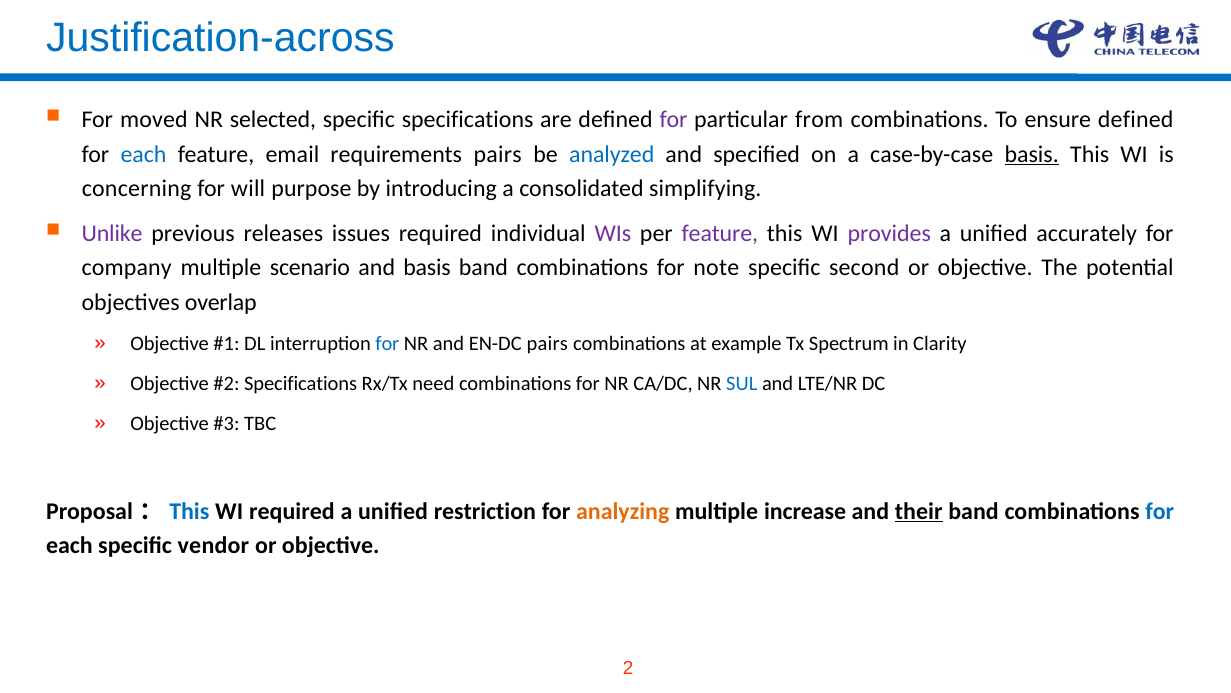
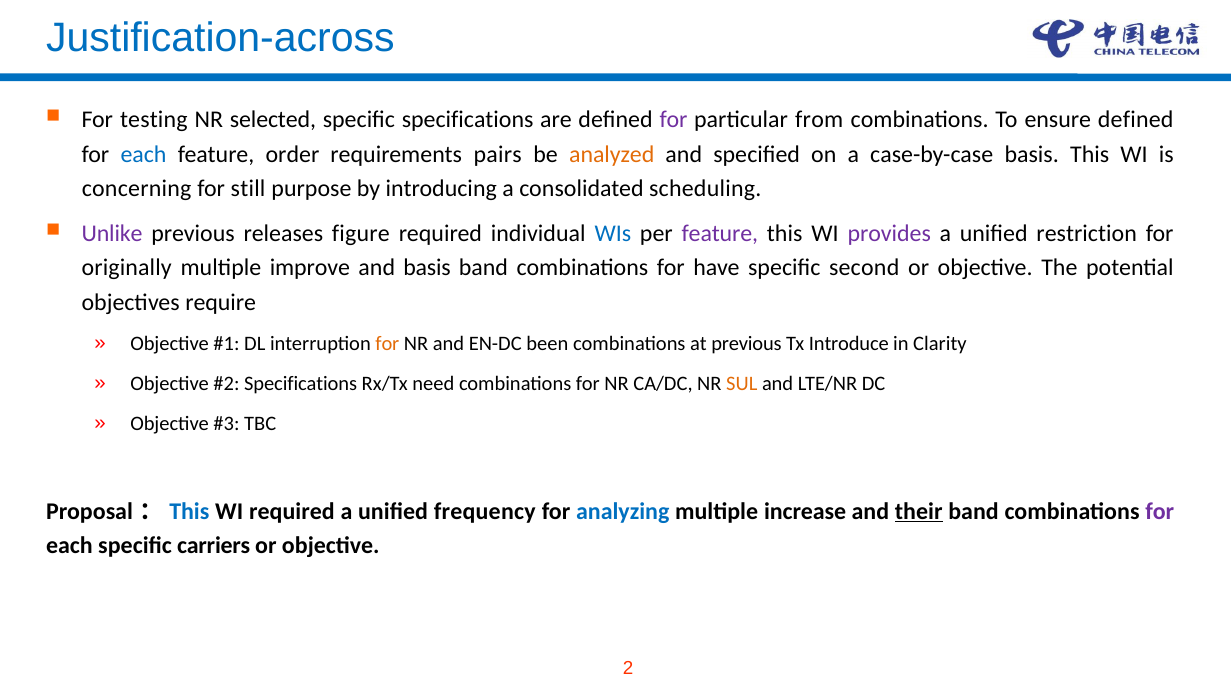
moved: moved -> testing (154, 120)
email: email -> order (292, 154)
analyzed colour: blue -> orange (612, 154)
basis underline: present -> none (1032, 154)
will: will -> still (248, 189)
simplifying: simplifying -> scheduling (705, 189)
issues: issues -> figure (361, 233)
WIs colour: purple -> blue (613, 233)
accurately: accurately -> restriction (1087, 233)
company: company -> originally (127, 268)
scenario: scenario -> improve (310, 268)
note: note -> have (717, 268)
overlap: overlap -> require (221, 302)
for colour: blue -> orange (387, 344)
EN-DC pairs: pairs -> been (547, 344)
at example: example -> previous (747, 344)
Spectrum: Spectrum -> Introduce (849, 344)
SUL colour: blue -> orange (742, 384)
restriction: restriction -> frequency (485, 511)
analyzing colour: orange -> blue (623, 511)
for colour: blue -> purple (1160, 511)
vendor: vendor -> carriers (214, 545)
